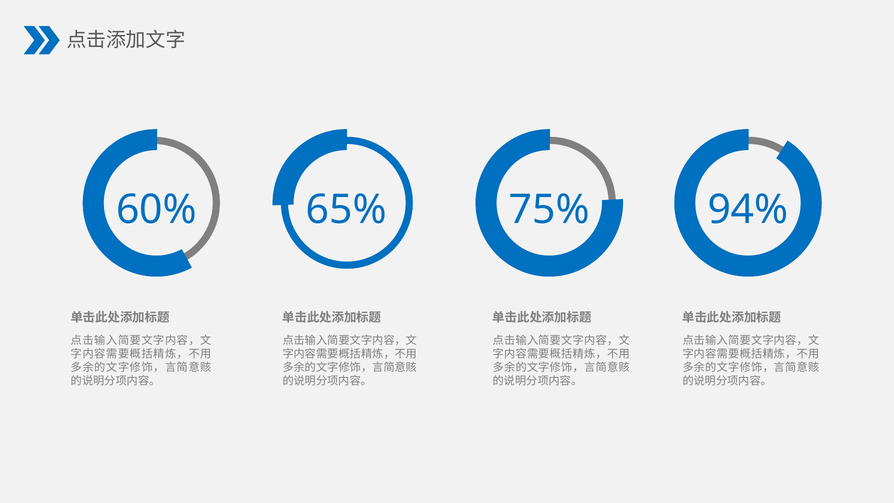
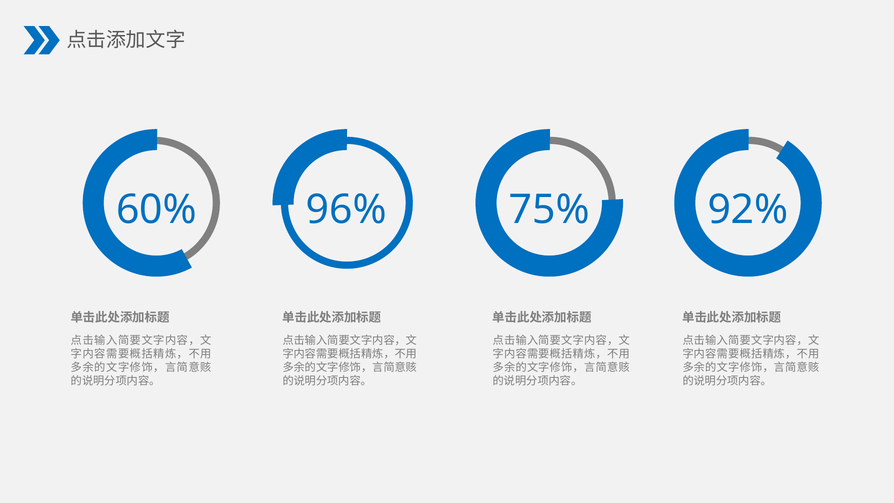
65%: 65% -> 96% (346, 210)
94%: 94% -> 92% (748, 210)
